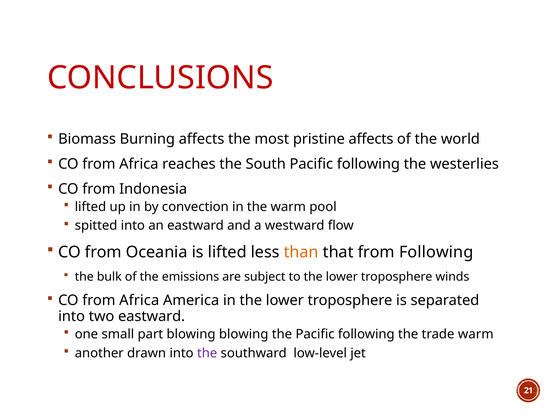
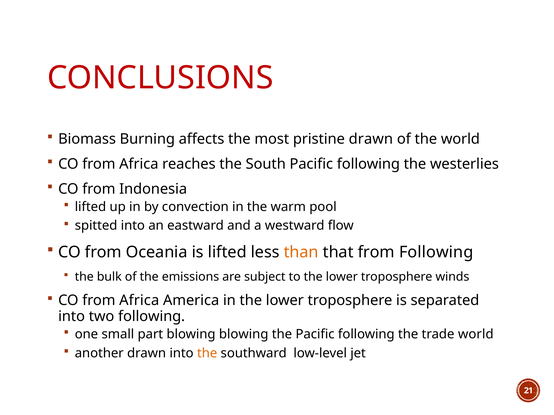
pristine affects: affects -> drawn (371, 139)
two eastward: eastward -> following (152, 317)
trade warm: warm -> world (476, 335)
the colour: purple -> orange (207, 353)
